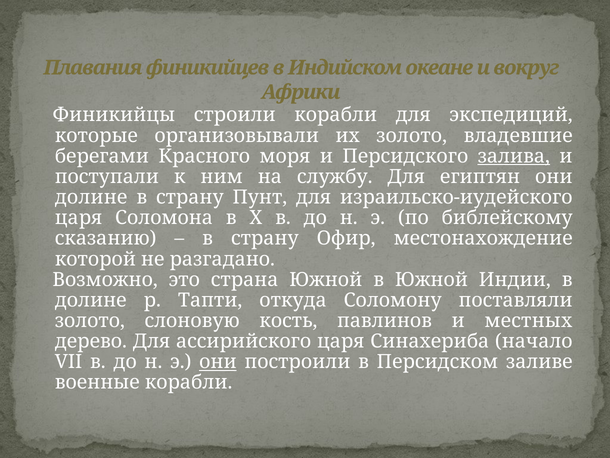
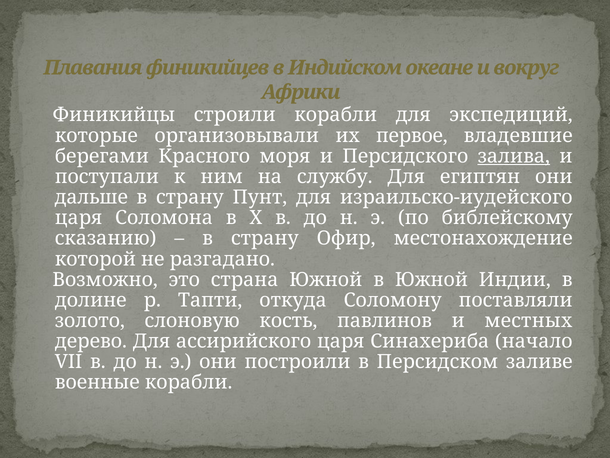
их золото: золото -> первое (412, 135)
долине: долине -> дальше (91, 197)
они underline: present -> none (218, 362)
